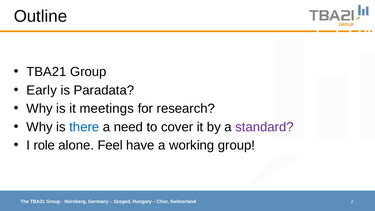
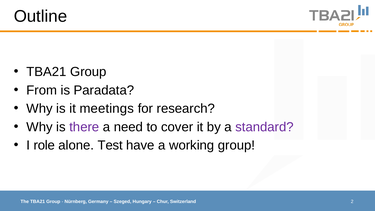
Early: Early -> From (42, 90)
there colour: blue -> purple (84, 127)
Feel: Feel -> Test (110, 145)
